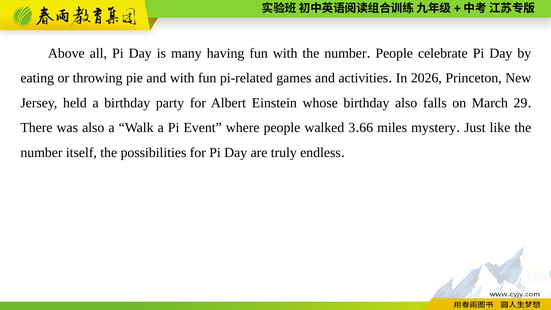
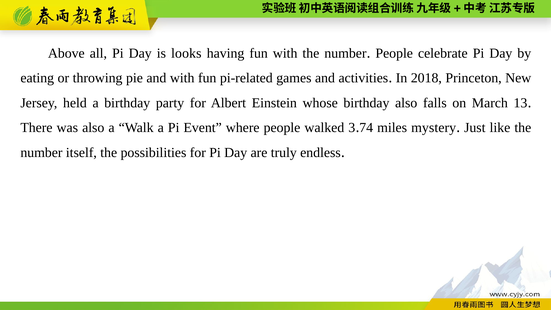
many: many -> looks (186, 53)
2026: 2026 -> 2018 (426, 78)
29: 29 -> 13 (520, 103)
66: 66 -> 74 (366, 128)
